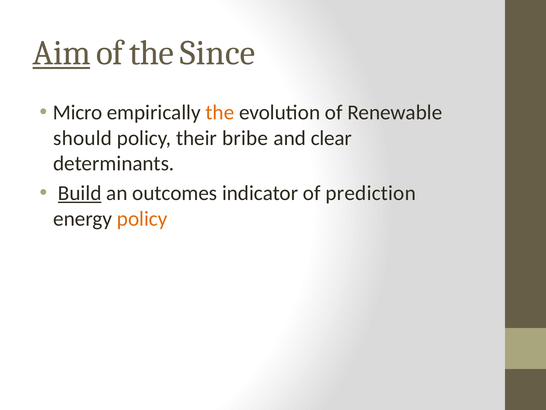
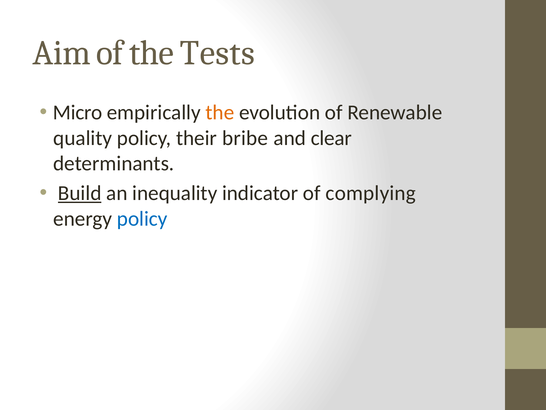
Aim underline: present -> none (62, 53)
Since: Since -> Tests (217, 53)
should: should -> quality (83, 138)
outcomes: outcomes -> inequality (175, 193)
prediction: prediction -> complying (371, 193)
policy colour: orange -> blue (142, 218)
